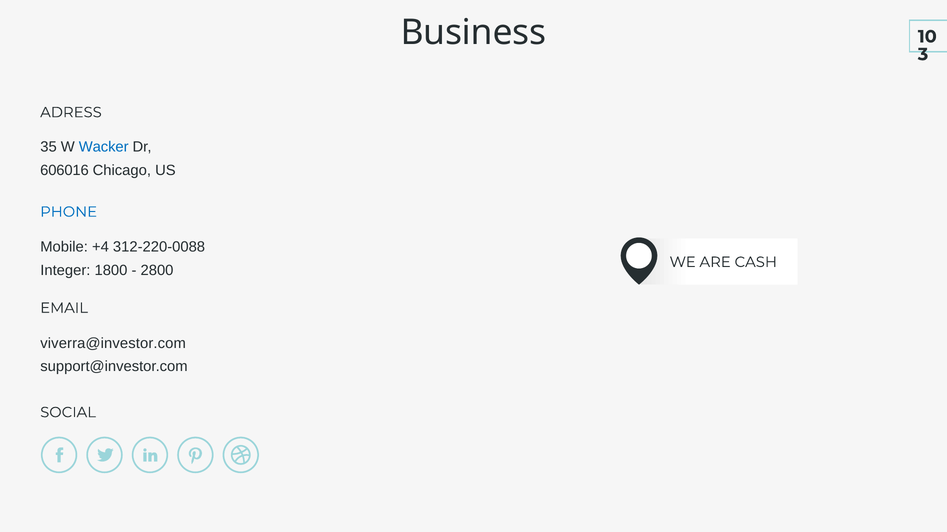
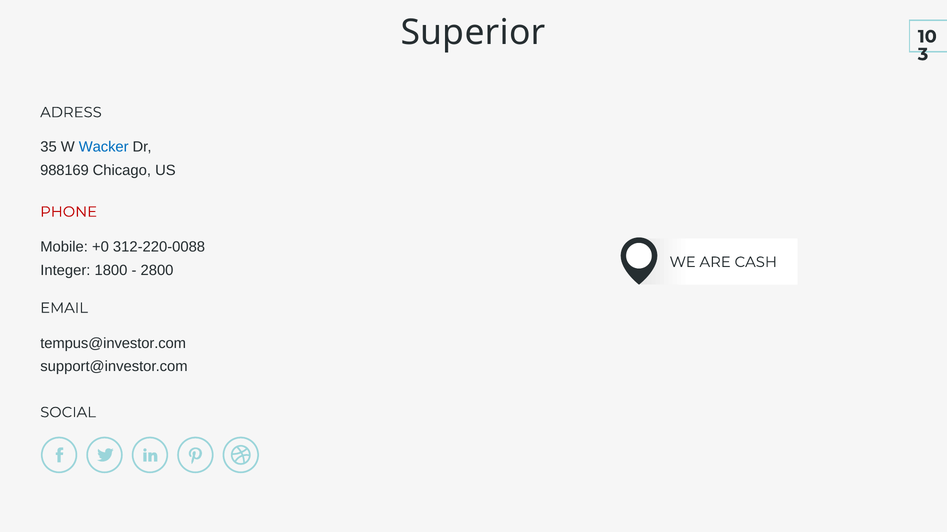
Business: Business -> Superior (473, 33)
606016: 606016 -> 988169 (64, 170)
PHONE colour: blue -> red (69, 212)
+4: +4 -> +0 (100, 247)
viverra@investor.com: viverra@investor.com -> tempus@investor.com (113, 344)
